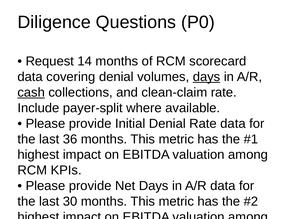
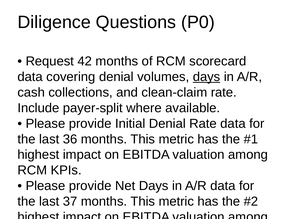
14: 14 -> 42 (85, 61)
cash underline: present -> none (31, 92)
30: 30 -> 37 (70, 201)
